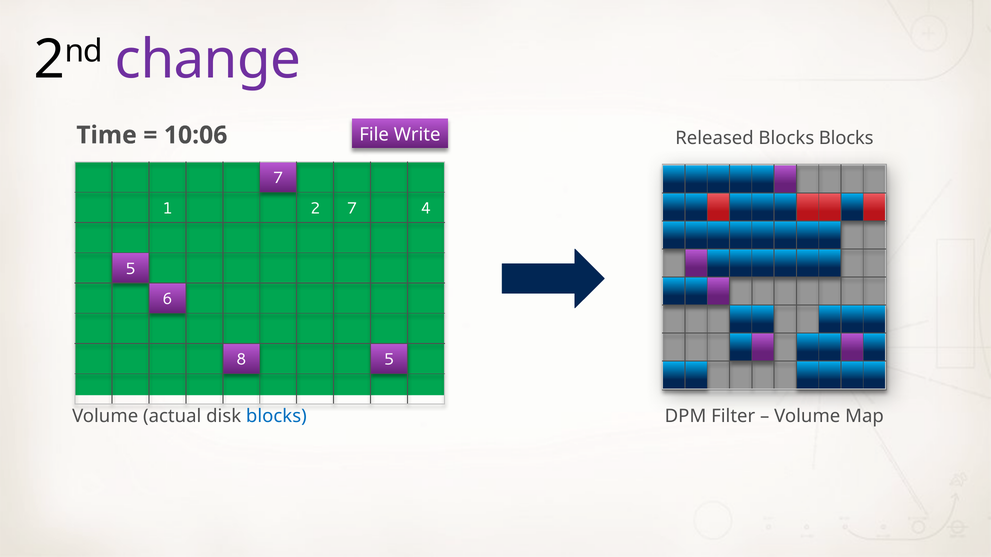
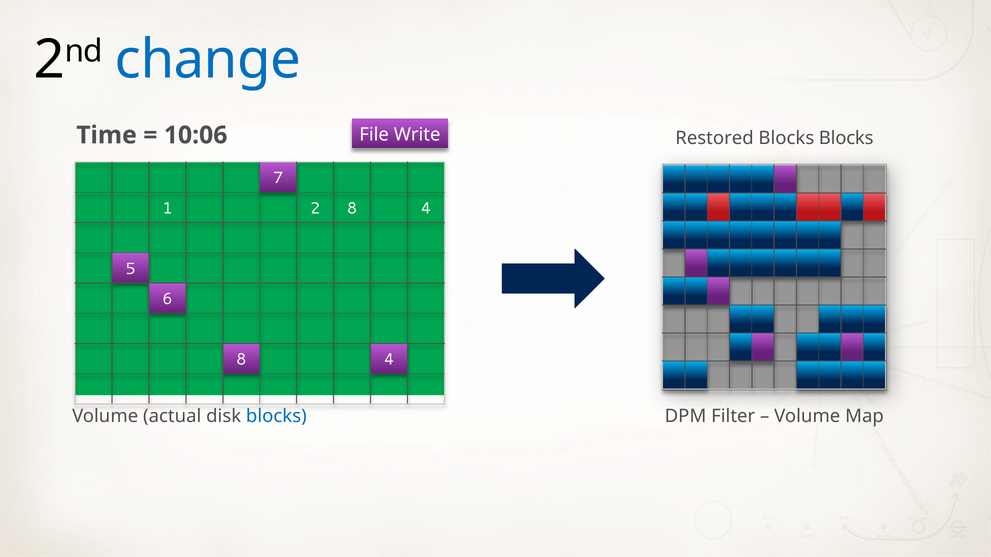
change colour: purple -> blue (208, 60)
Released: Released -> Restored (715, 138)
2 7: 7 -> 8 (352, 208)
5: 5 -> 4 (389, 360)
